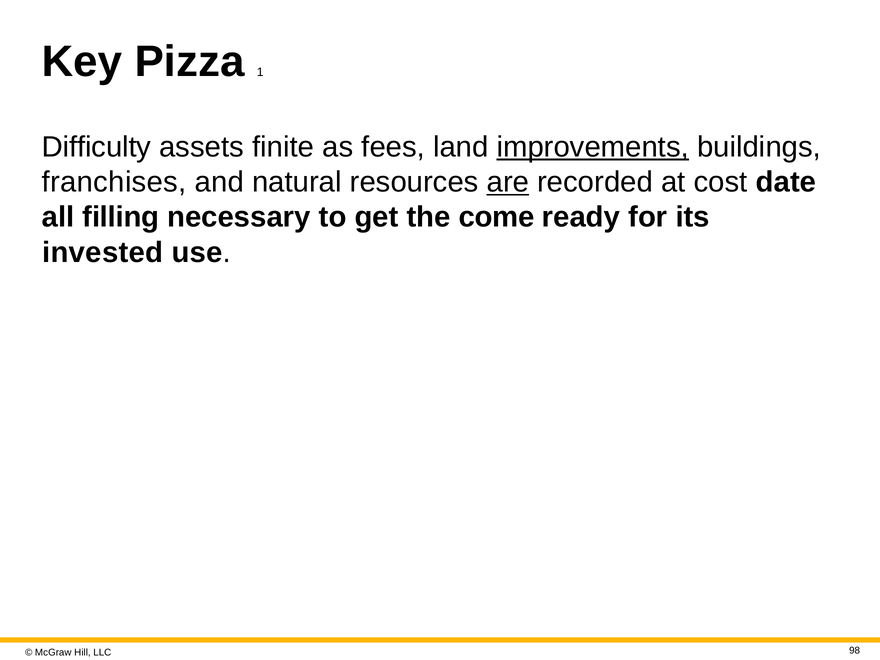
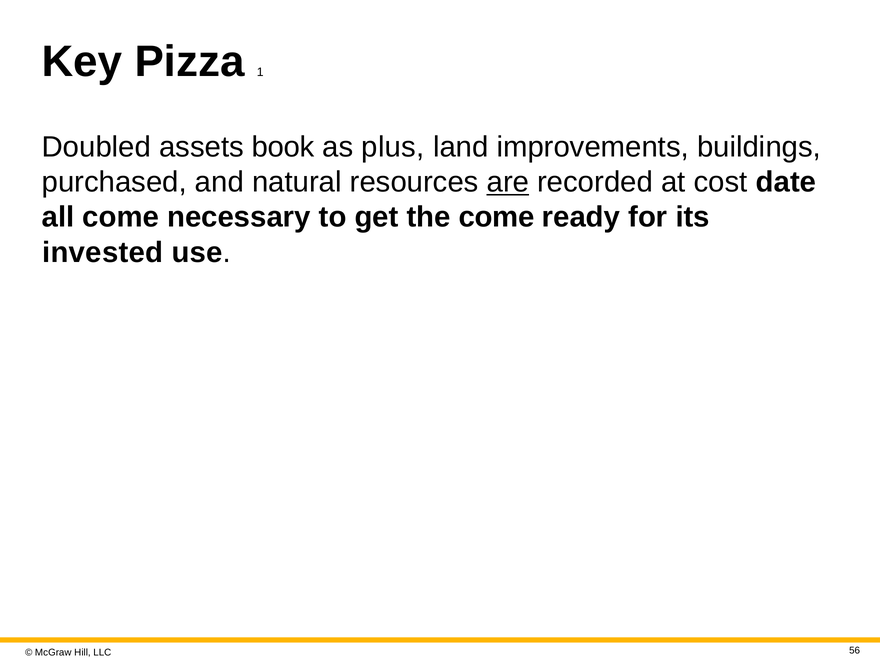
Difficulty: Difficulty -> Doubled (96, 147)
finite: finite -> book (283, 147)
fees: fees -> plus (393, 147)
improvements underline: present -> none (593, 147)
franchises: franchises -> purchased (114, 182)
all filling: filling -> come (121, 217)
98: 98 -> 56 (855, 651)
